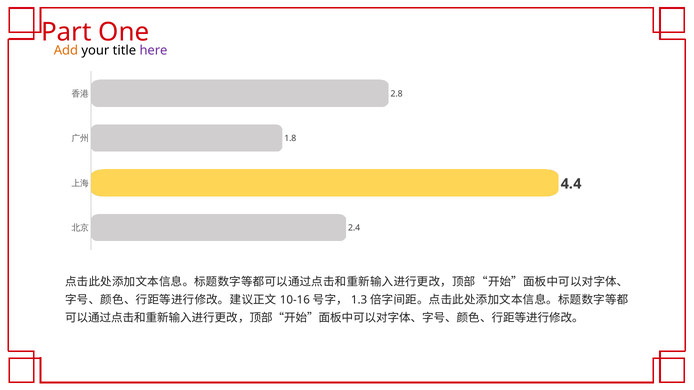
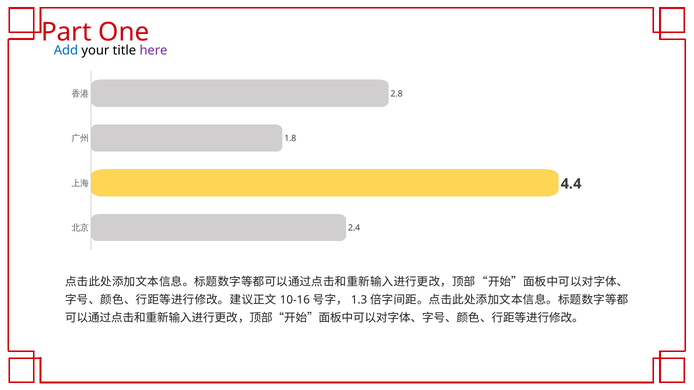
Add colour: orange -> blue (66, 50)
